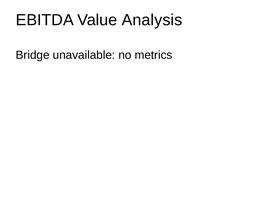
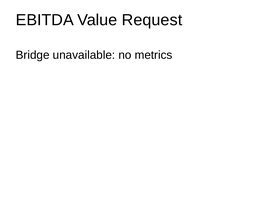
Analysis: Analysis -> Request (152, 20)
